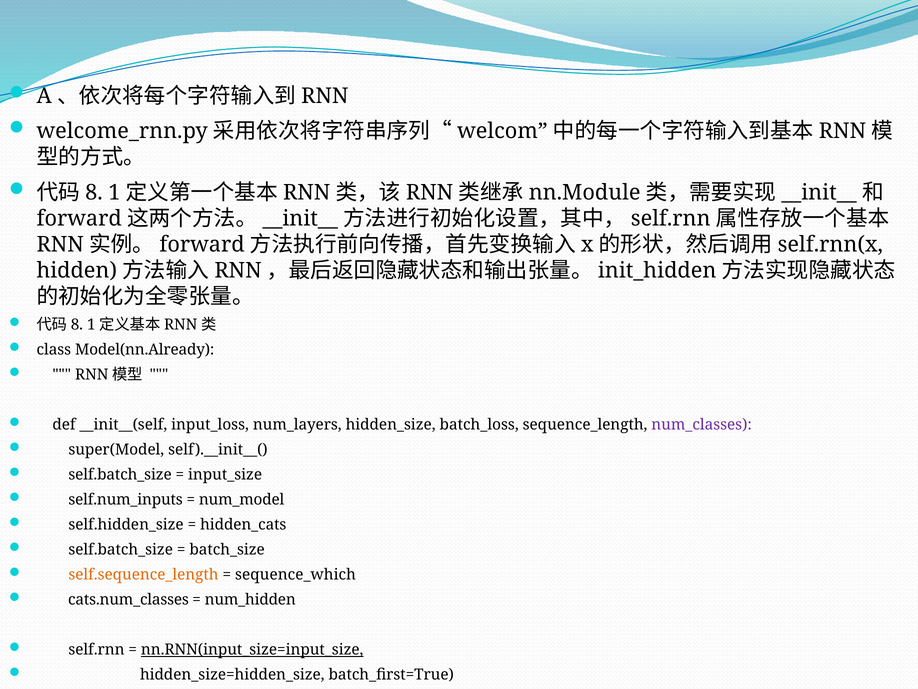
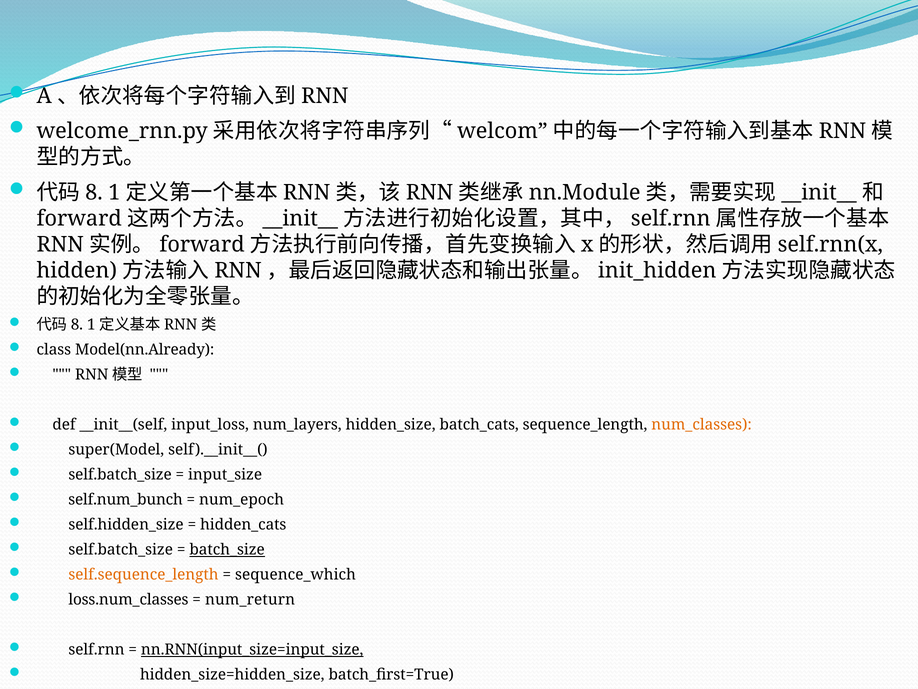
batch_loss: batch_loss -> batch_cats (479, 425)
num_classes colour: purple -> orange (702, 425)
self.num_inputs: self.num_inputs -> self.num_bunch (126, 499)
num_model: num_model -> num_epoch (242, 499)
batch_size underline: none -> present (227, 549)
cats.num_classes: cats.num_classes -> loss.num_classes (128, 599)
num_hidden: num_hidden -> num_return (250, 599)
